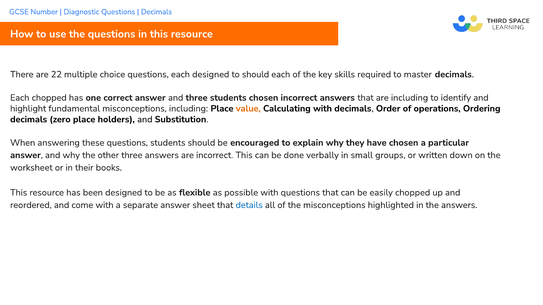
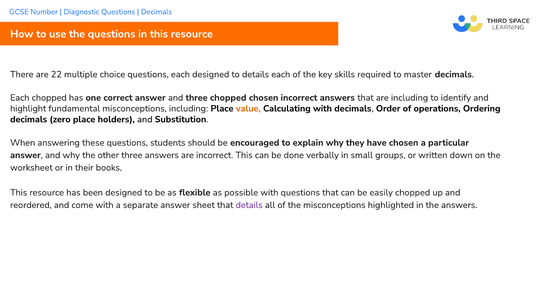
to should: should -> details (256, 74)
three students: students -> chopped (228, 98)
details colour: blue -> purple (249, 205)
